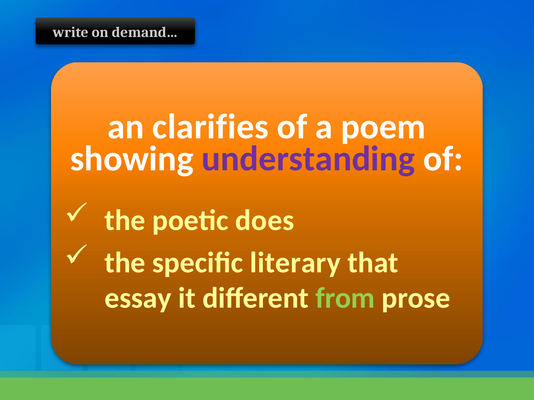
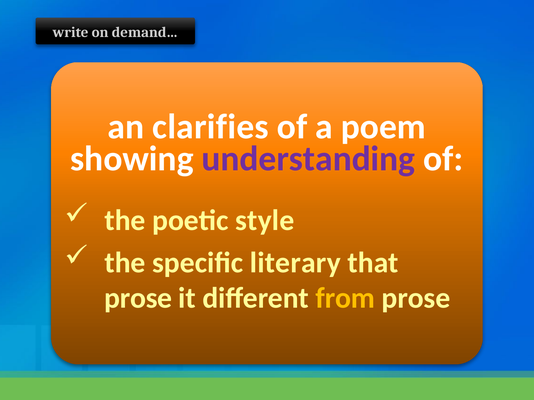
does: does -> style (265, 221)
essay: essay -> prose (138, 299)
from colour: light green -> yellow (345, 299)
